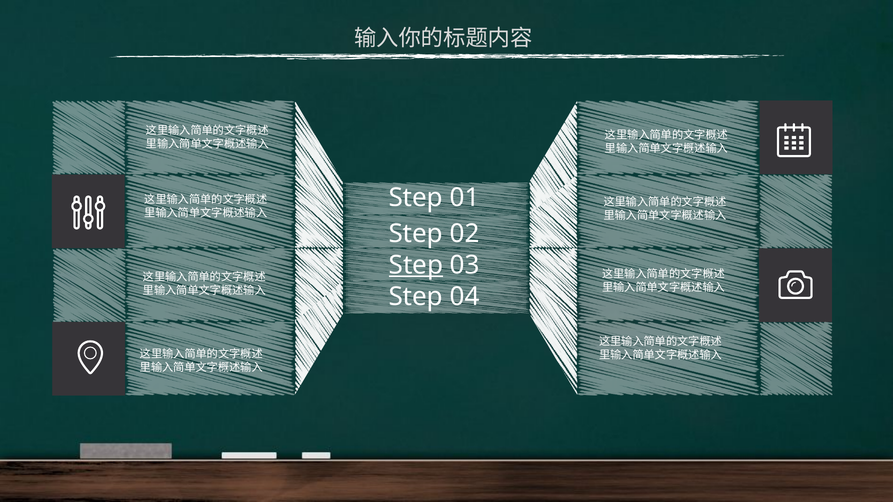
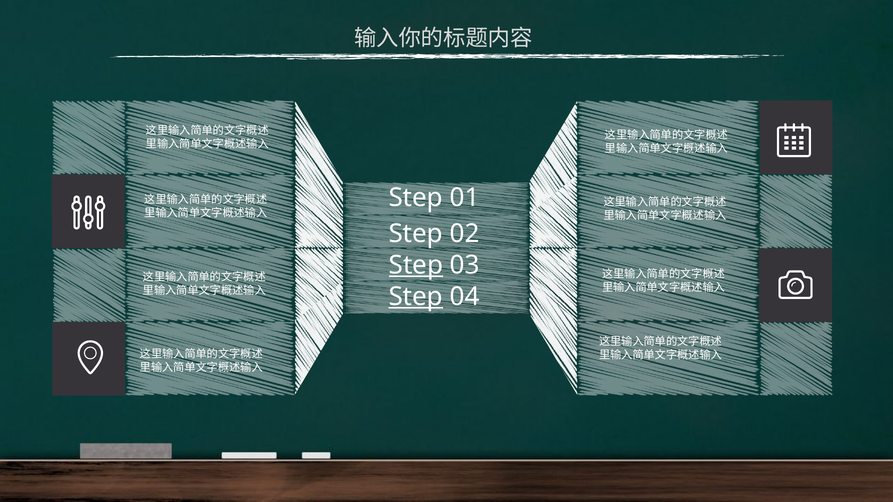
Step underline: none -> present (416, 297)
